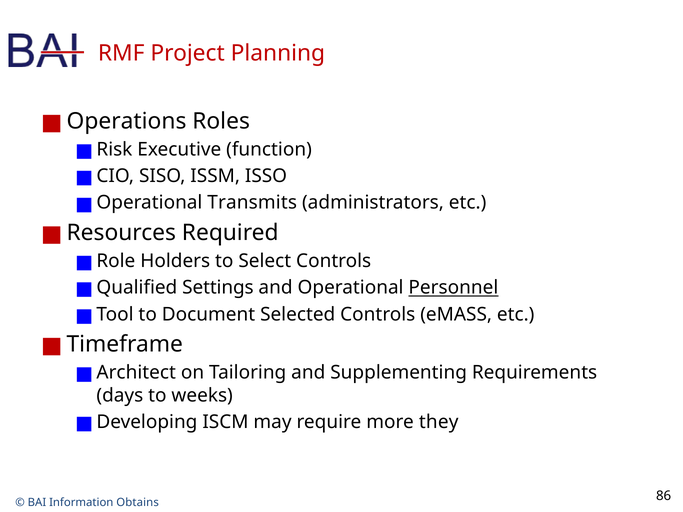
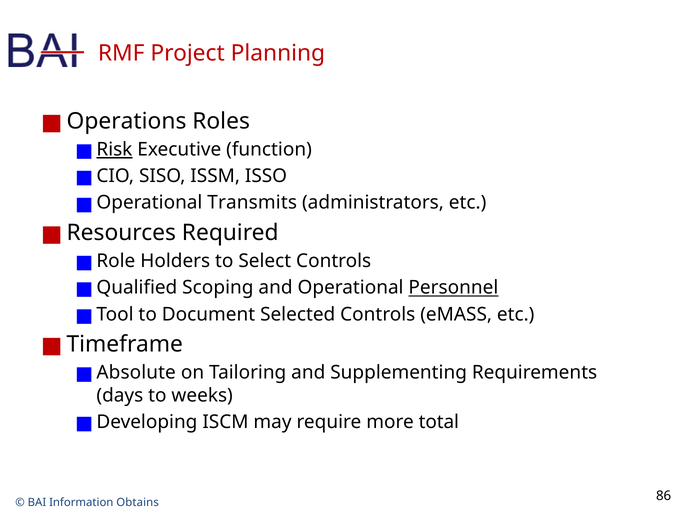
Risk underline: none -> present (114, 150)
Settings: Settings -> Scoping (218, 288)
Architect: Architect -> Absolute (136, 373)
they: they -> total (439, 422)
